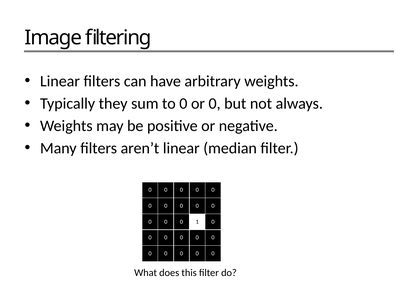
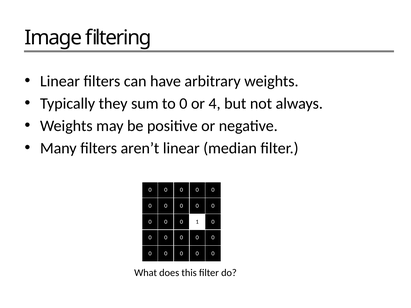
or 0: 0 -> 4 (215, 104)
